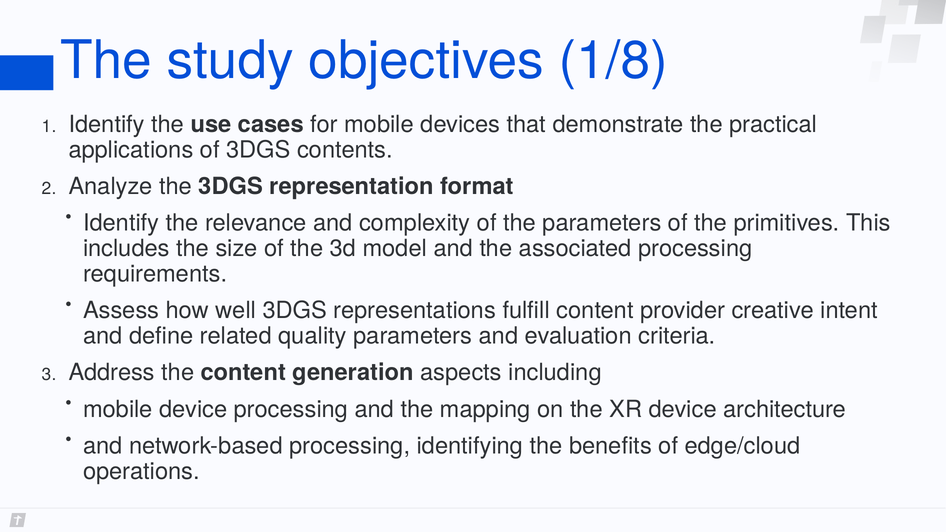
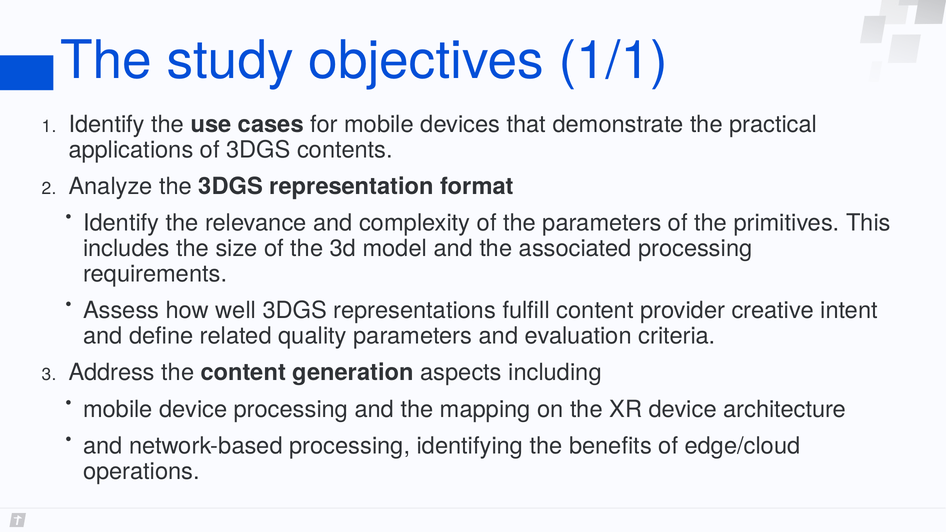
1/8: 1/8 -> 1/1 (613, 61)
